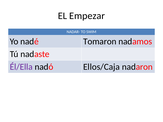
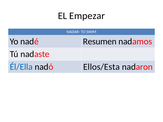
Tomaron: Tomaron -> Resumen (100, 42)
Él/Ella colour: purple -> blue (21, 67)
Ellos/Caja: Ellos/Caja -> Ellos/Esta (101, 67)
